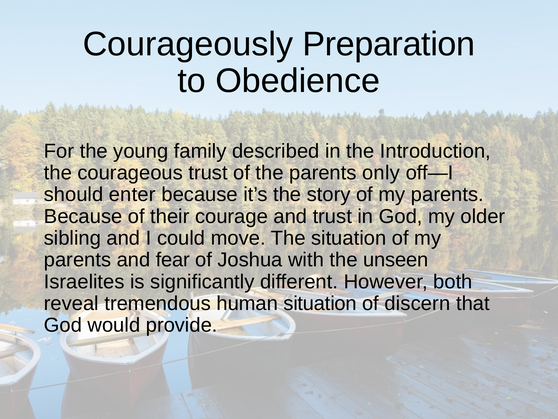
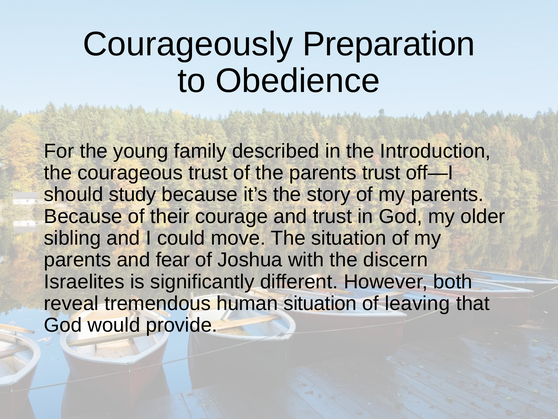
parents only: only -> trust (381, 173)
enter: enter -> study (132, 194)
unseen: unseen -> discern (396, 260)
discern: discern -> leaving (417, 303)
